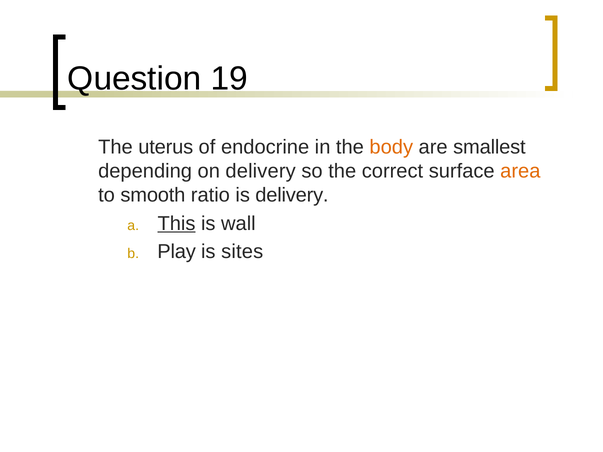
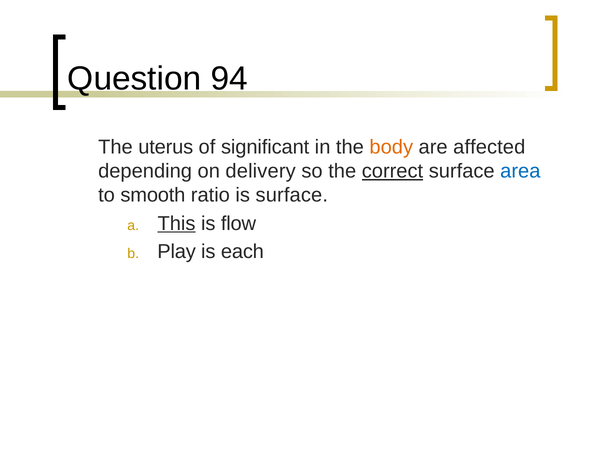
19: 19 -> 94 (229, 79)
endocrine: endocrine -> significant (265, 147)
smallest: smallest -> affected (489, 147)
correct underline: none -> present (392, 171)
area colour: orange -> blue (520, 171)
is delivery: delivery -> surface (292, 195)
wall: wall -> flow (238, 224)
sites: sites -> each (242, 252)
